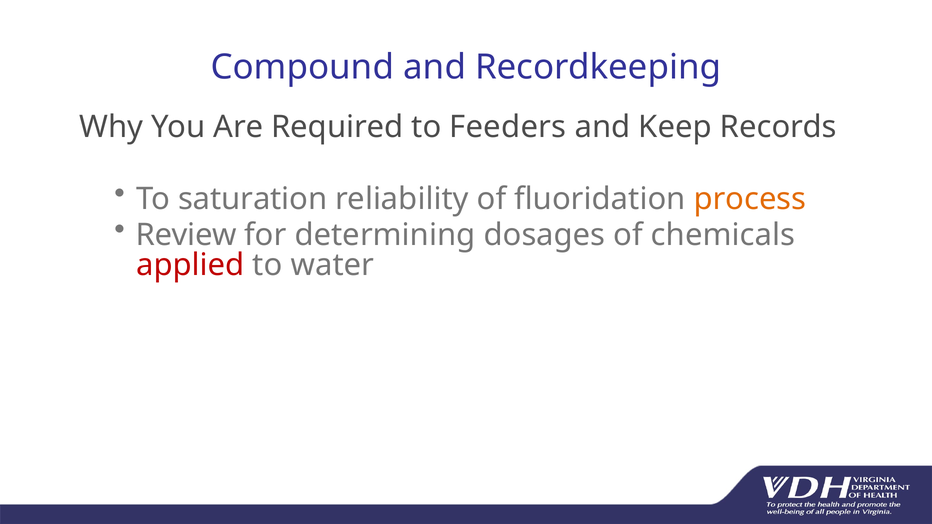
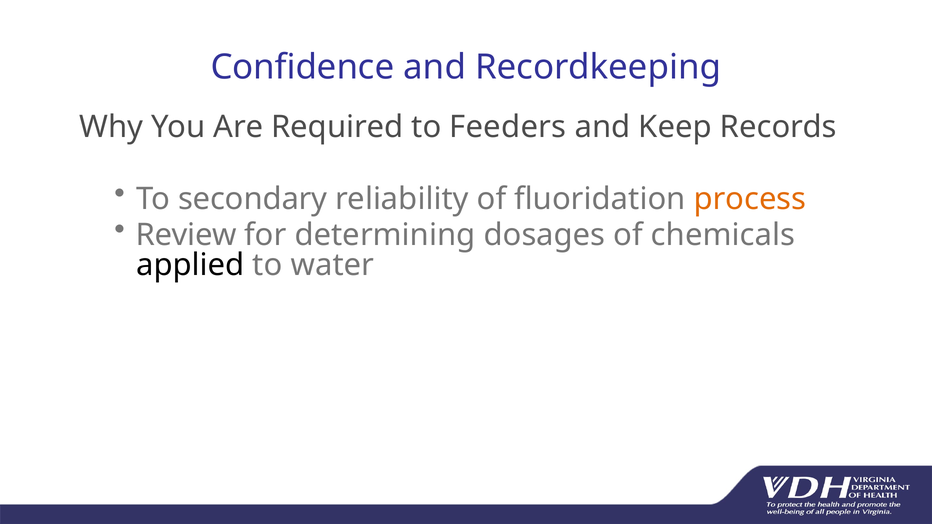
Compound: Compound -> Confidence (302, 67)
saturation: saturation -> secondary (253, 199)
applied colour: red -> black (190, 265)
